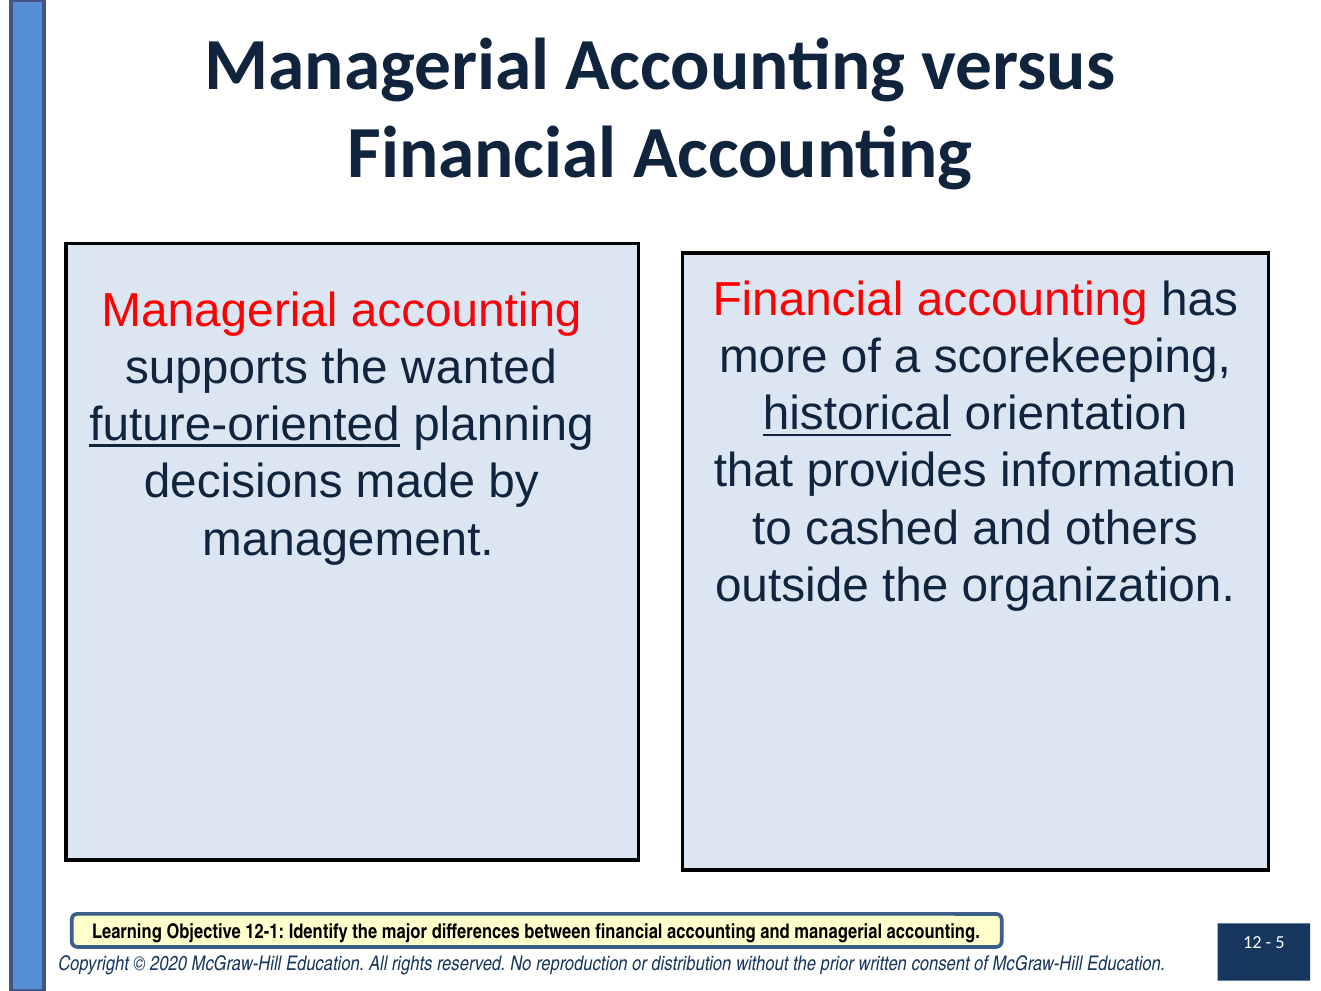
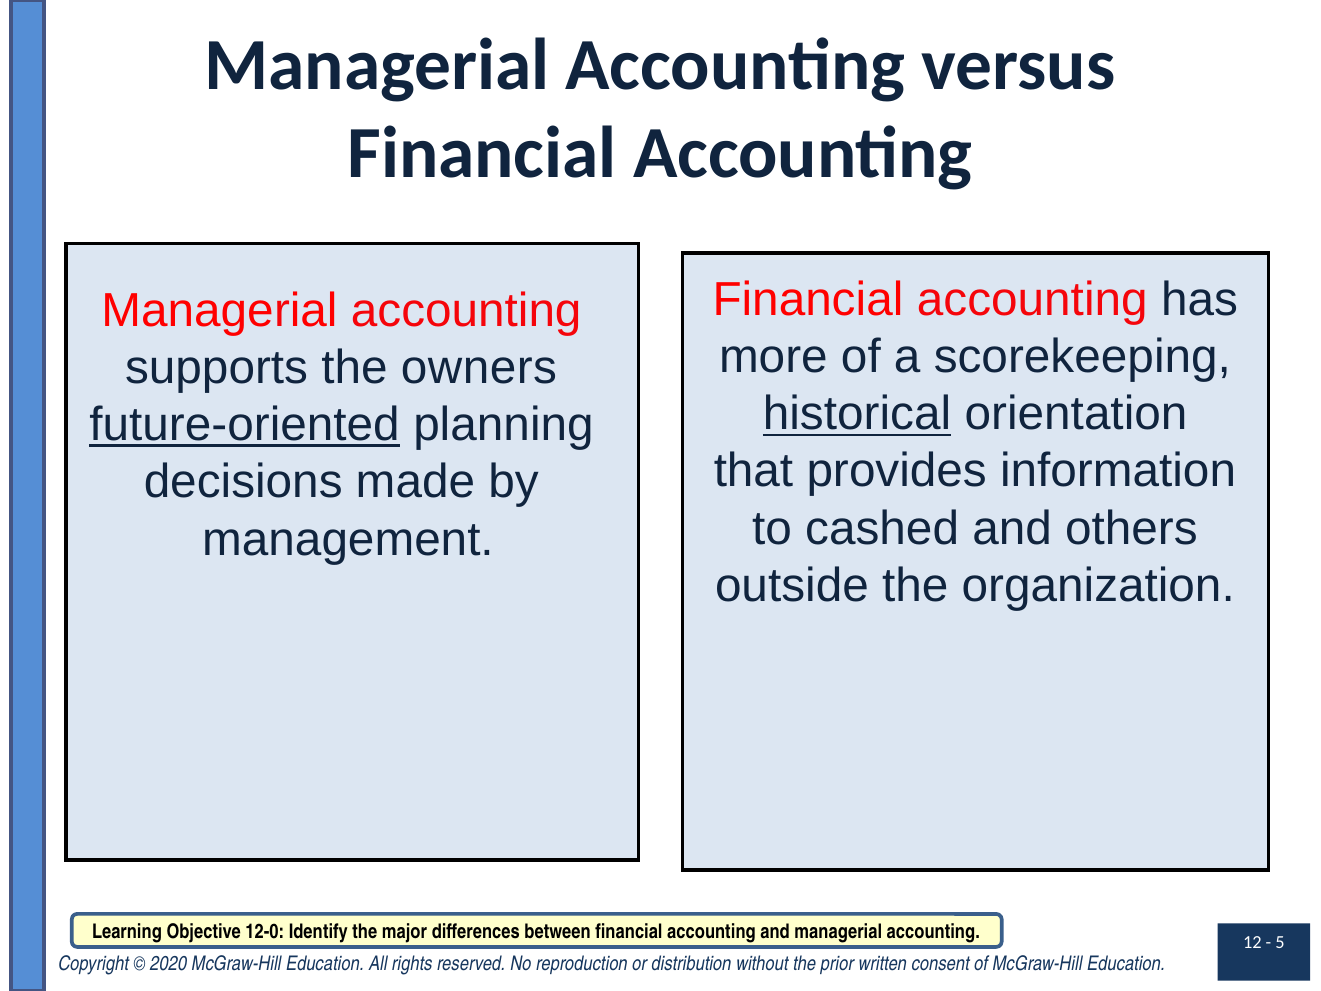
wanted: wanted -> owners (479, 368)
12-1: 12-1 -> 12-0 (265, 932)
